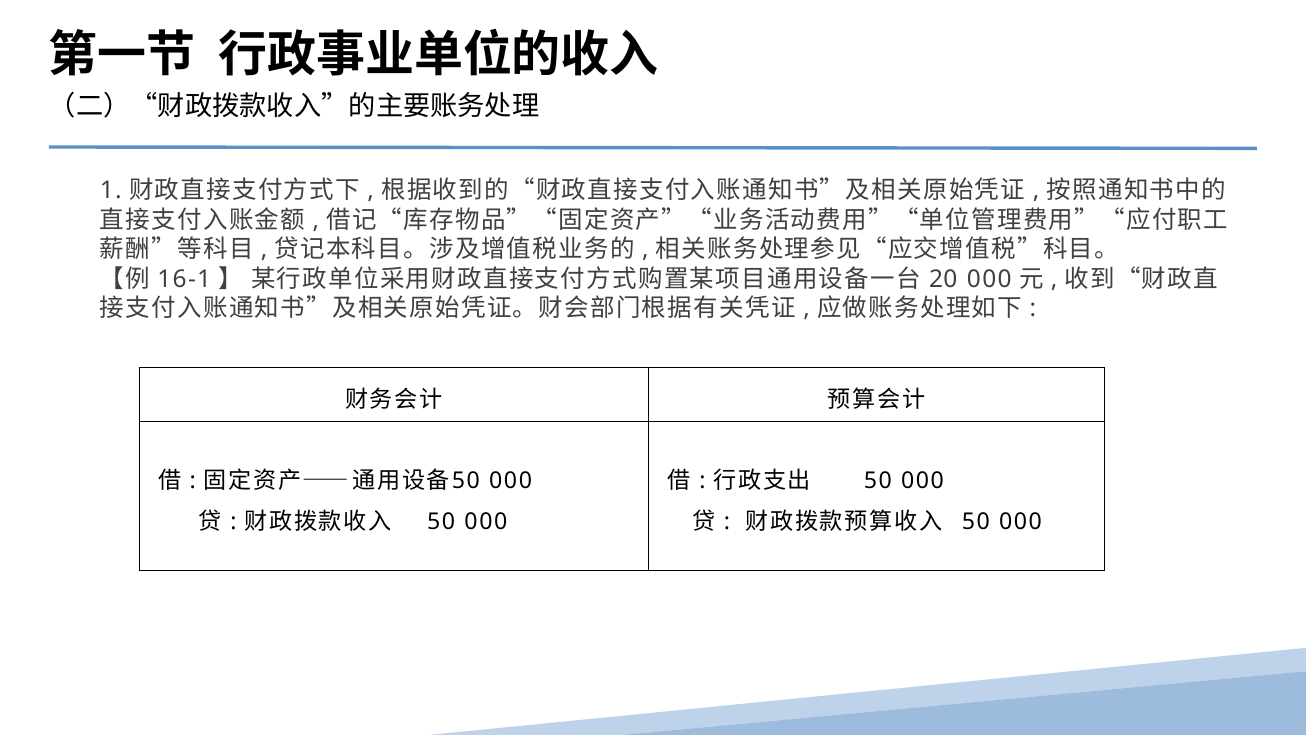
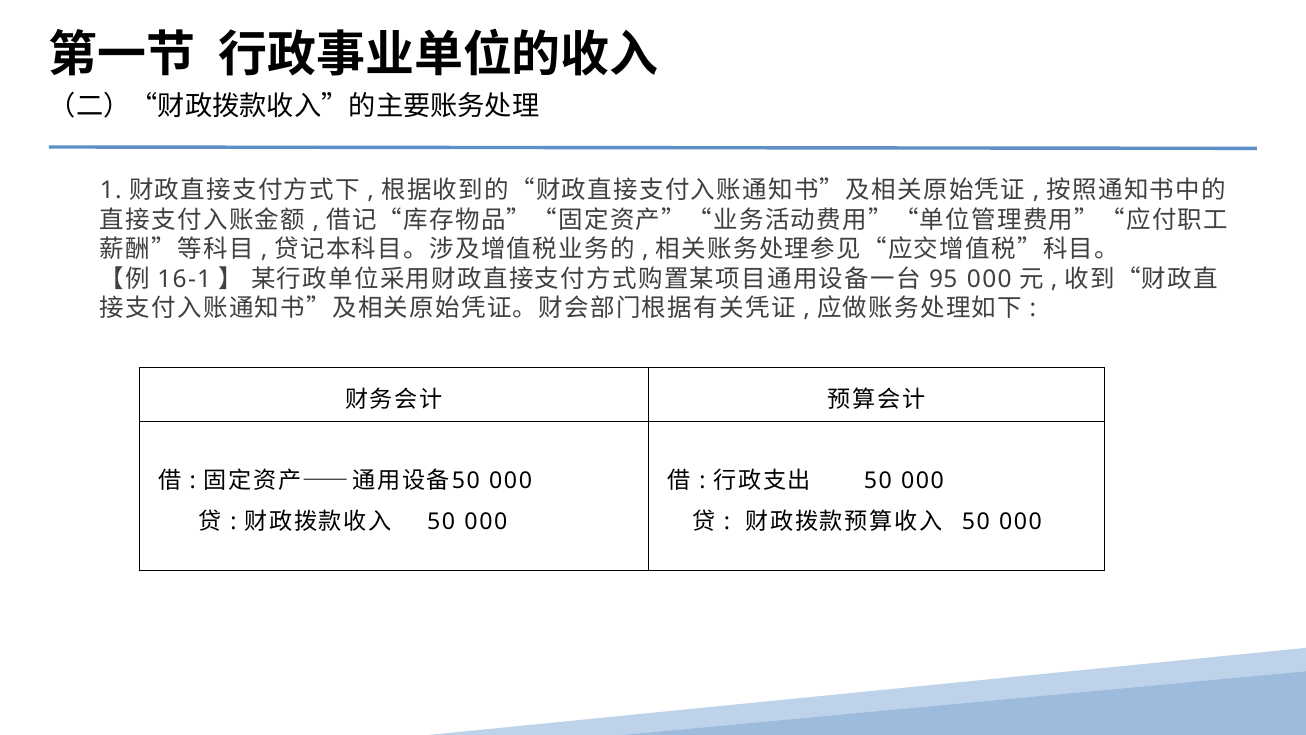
20: 20 -> 95 (943, 279)
